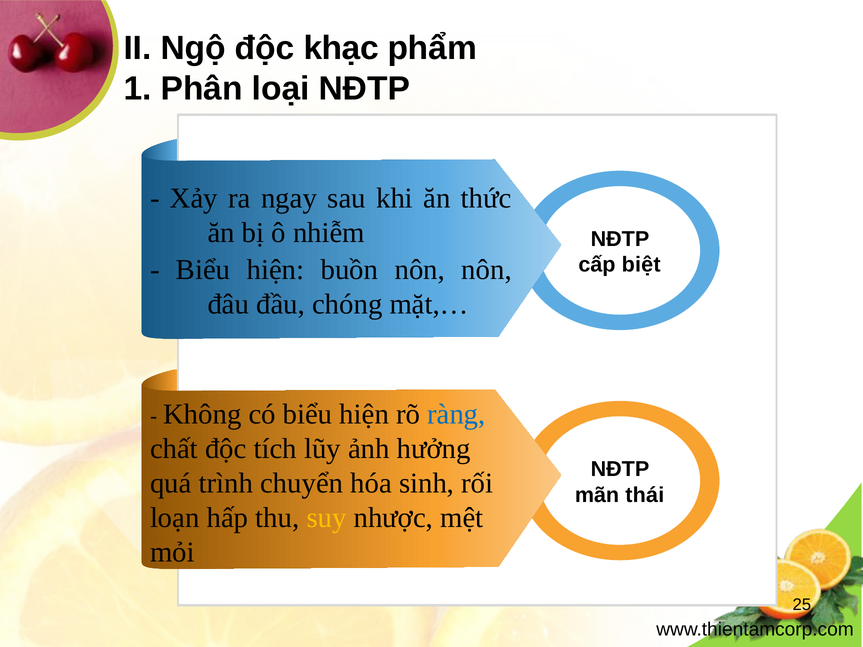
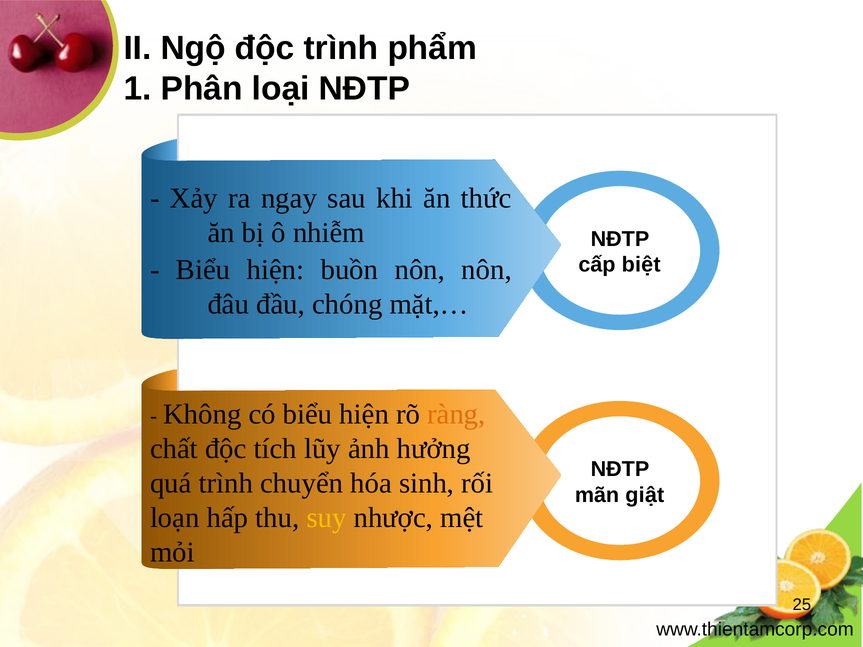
độc khạc: khạc -> trình (341, 48)
ràng colour: blue -> orange (456, 415)
thái: thái -> giật (645, 495)
